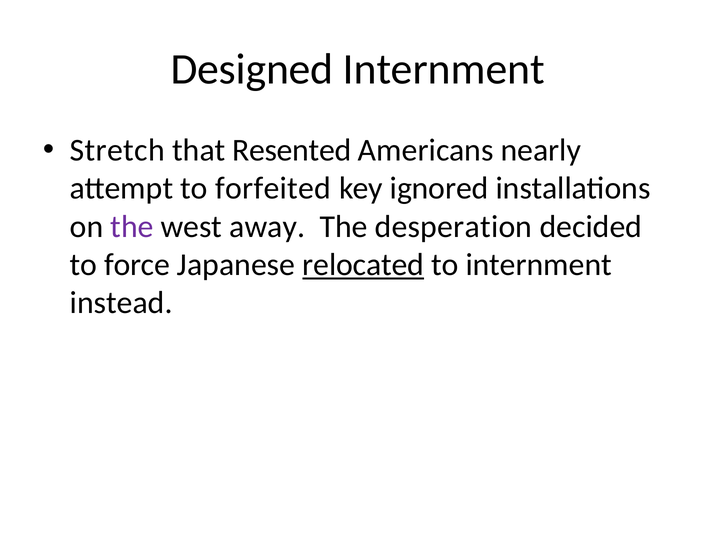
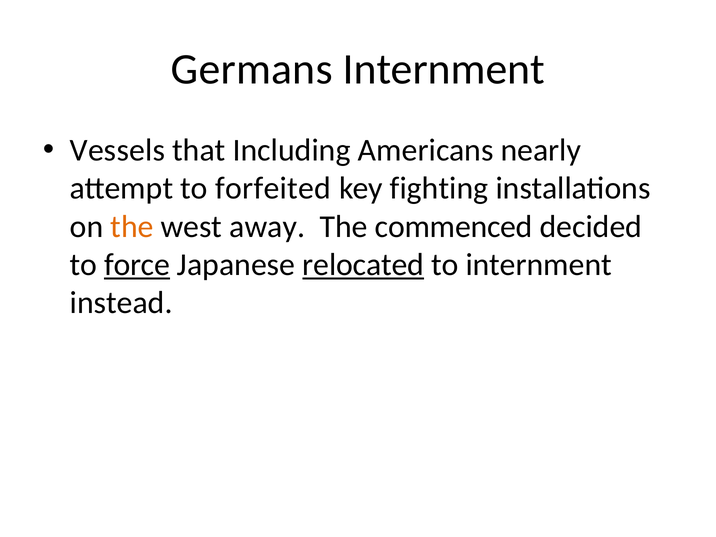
Designed: Designed -> Germans (252, 69)
Stretch: Stretch -> Vessels (117, 150)
Resented: Resented -> Including (292, 150)
ignored: ignored -> fighting (439, 188)
the colour: purple -> orange (132, 227)
desperation: desperation -> commenced (454, 227)
force underline: none -> present (137, 265)
